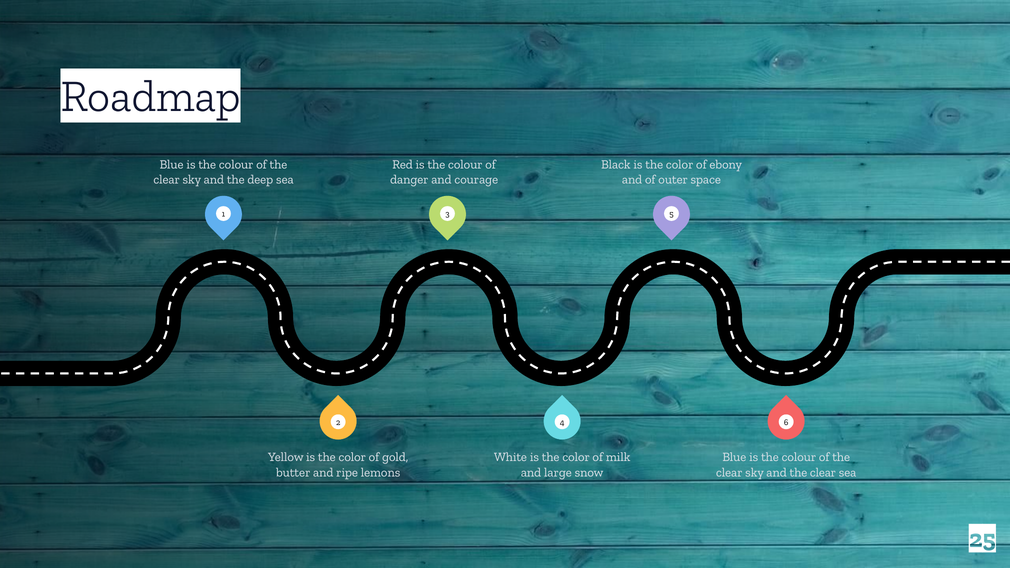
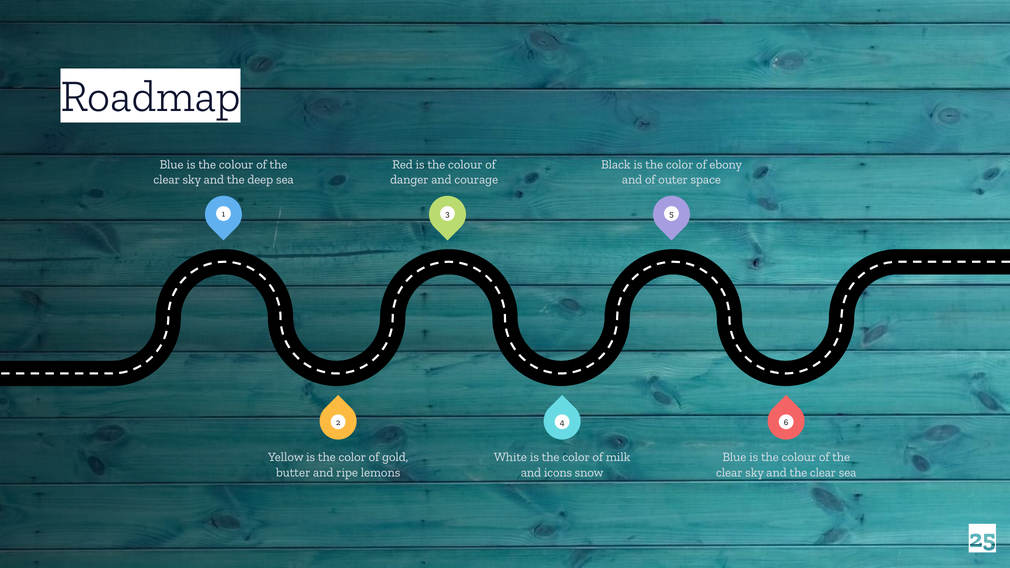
large: large -> icons (558, 472)
